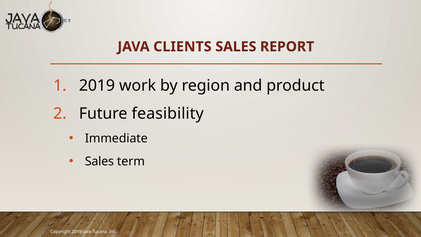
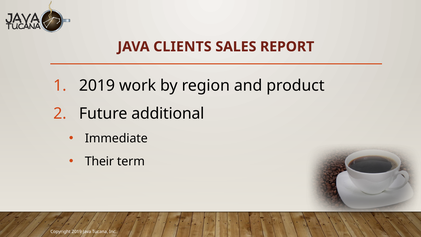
feasibility: feasibility -> additional (168, 114)
Sales: Sales -> Their (99, 161)
